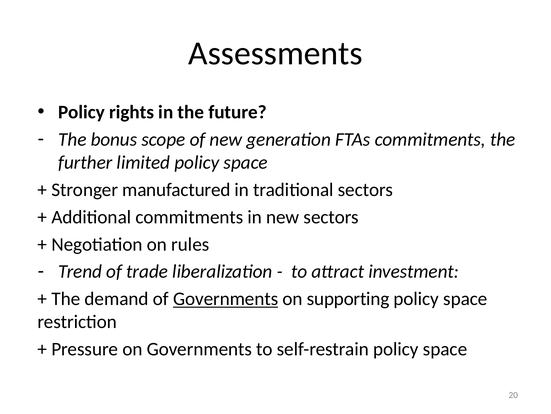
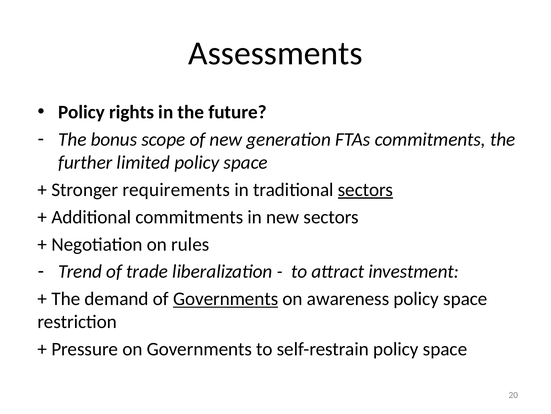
manufactured: manufactured -> requirements (176, 189)
sectors underline: none -> present (365, 189)
supporting: supporting -> awareness (348, 298)
